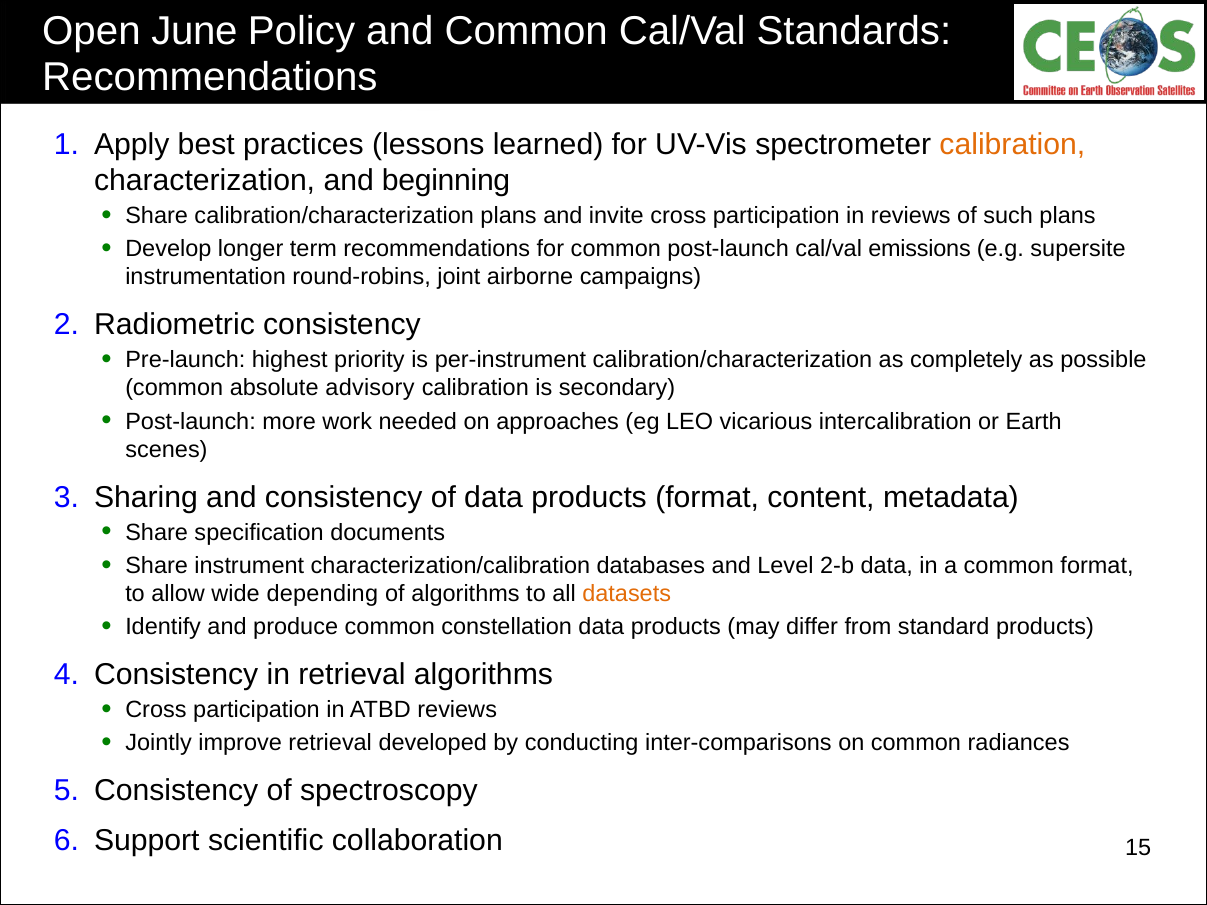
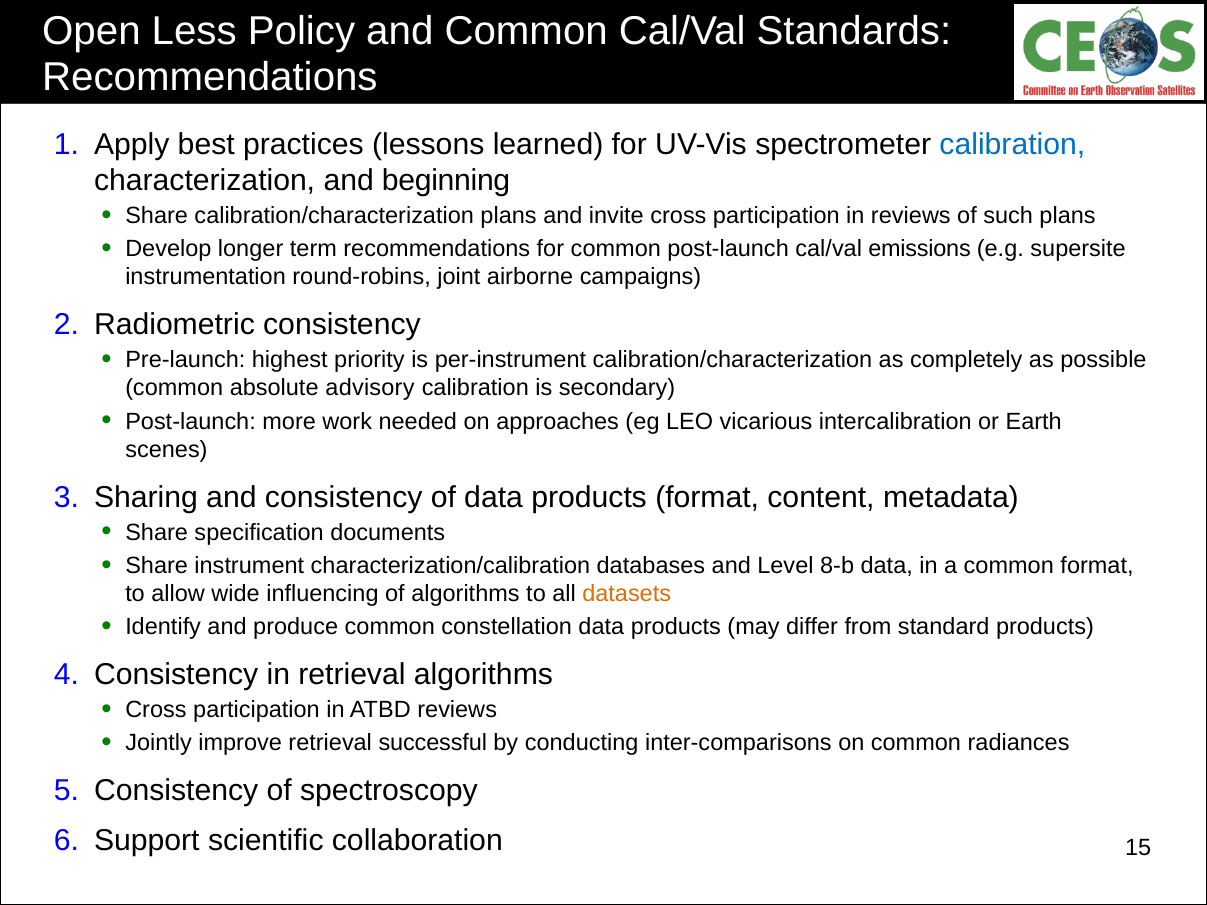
June: June -> Less (194, 31)
calibration colour: orange -> blue (1012, 145)
2-b: 2-b -> 8-b (837, 566)
depending: depending -> influencing (322, 594)
developed: developed -> successful (433, 743)
